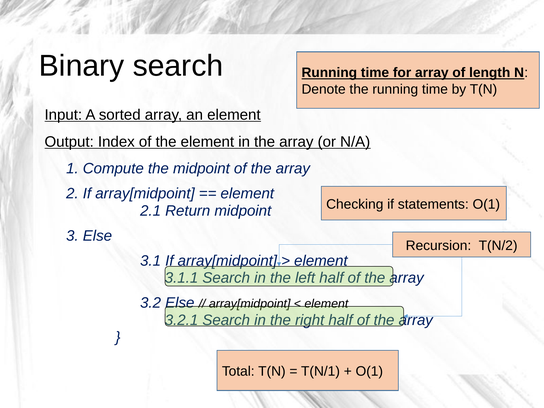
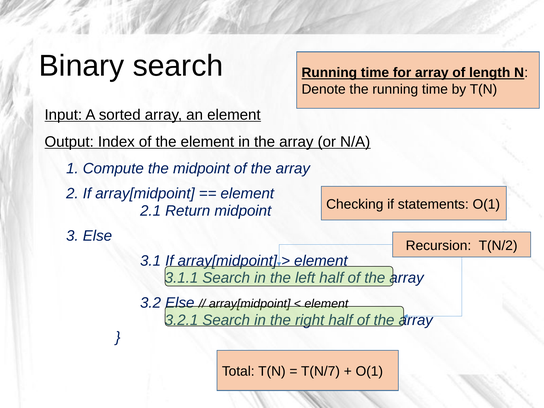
T(N/1: T(N/1 -> T(N/7 (320, 371)
